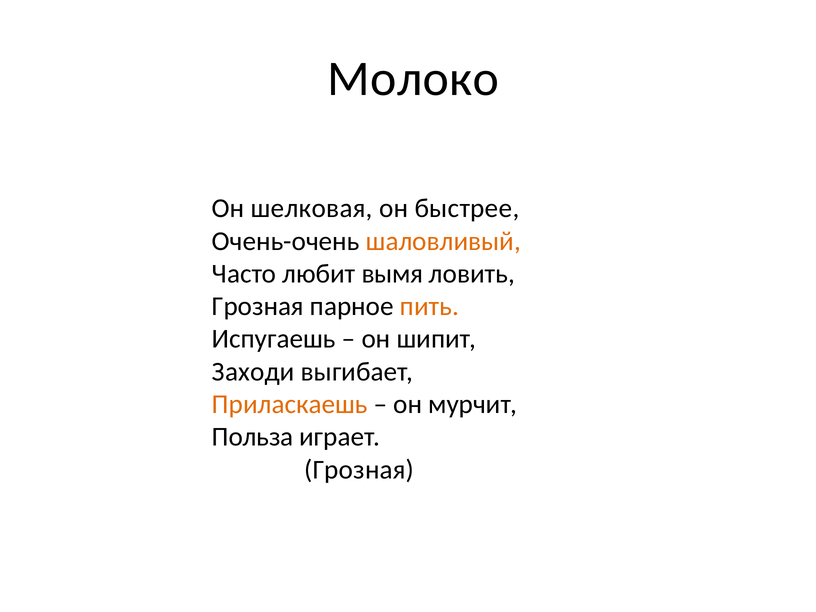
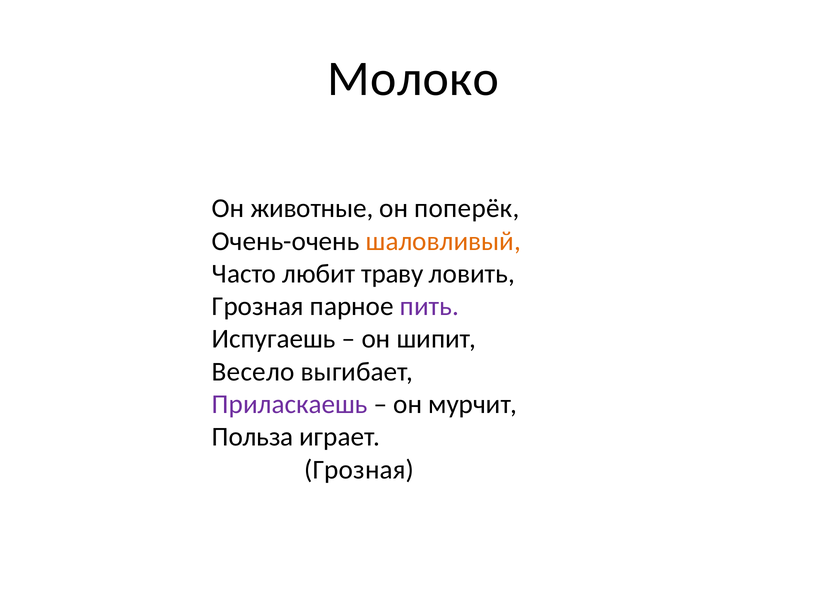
шелковая: шелковая -> животные (312, 208)
быстрее: быстрее -> поперёк (467, 208)
вымя: вымя -> траву (392, 274)
пить colour: orange -> purple (429, 306)
Заходи: Заходи -> Весело (253, 372)
Приласкаешь colour: orange -> purple (290, 404)
